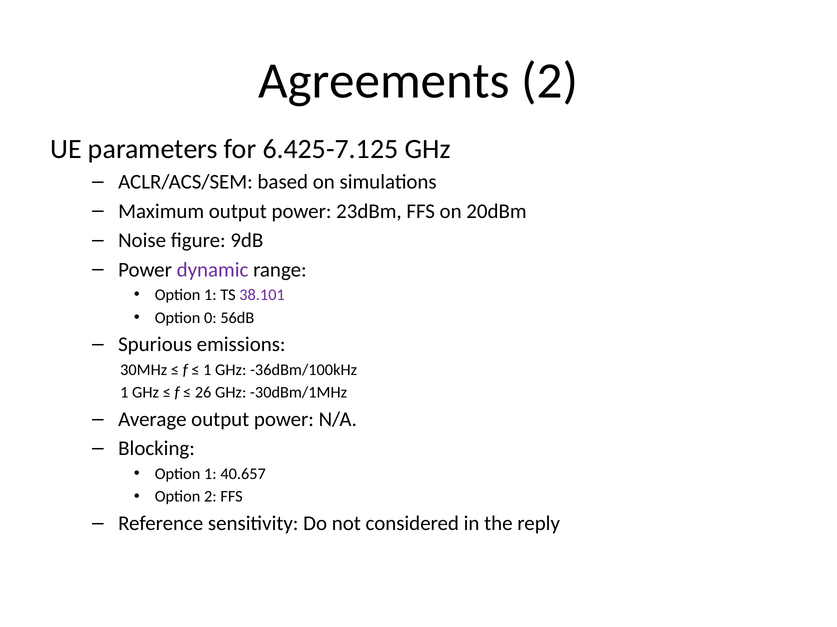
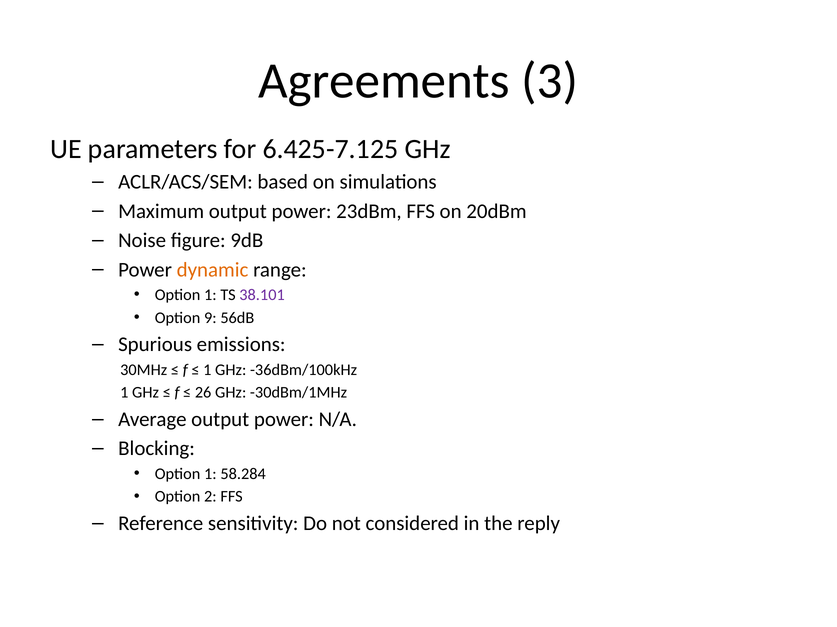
Agreements 2: 2 -> 3 (550, 81)
dynamic colour: purple -> orange (213, 270)
0: 0 -> 9 (210, 318)
40.657: 40.657 -> 58.284 (243, 474)
